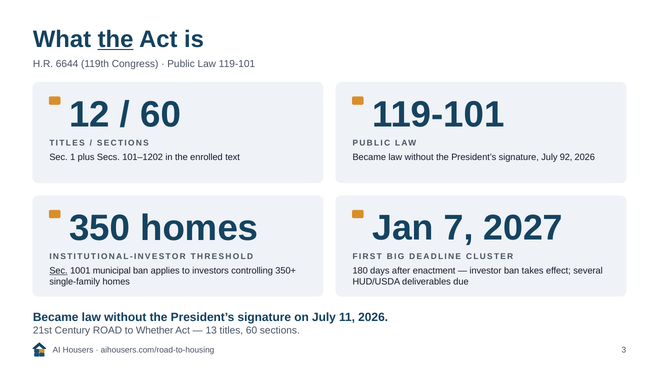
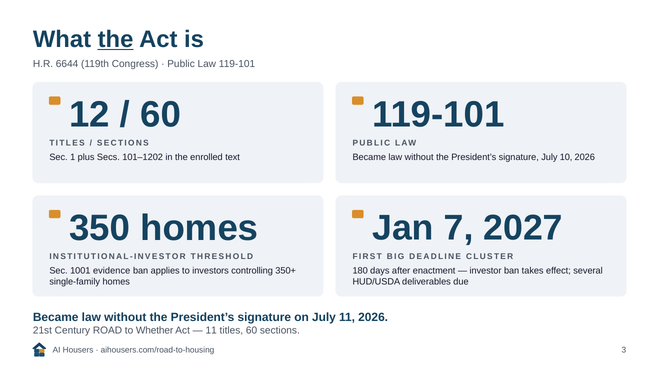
92: 92 -> 10 (566, 157)
Sec underline: present -> none (59, 270)
municipal: municipal -> evidence (112, 270)
13: 13 -> 11 (211, 330)
